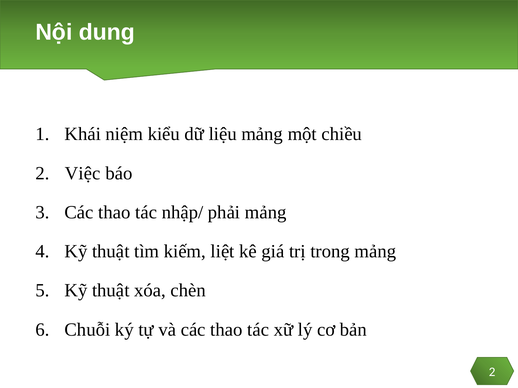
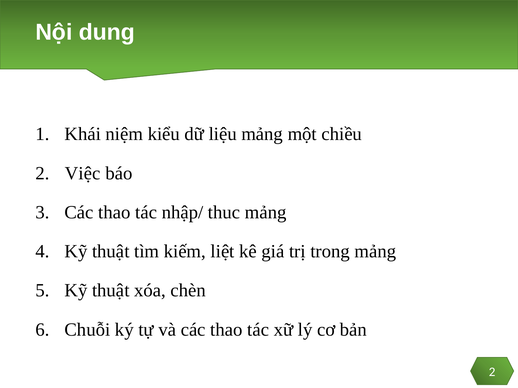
phải: phải -> thuc (224, 213)
